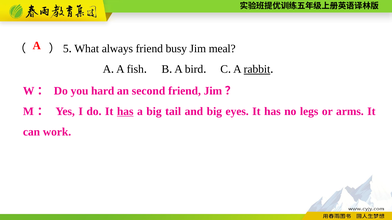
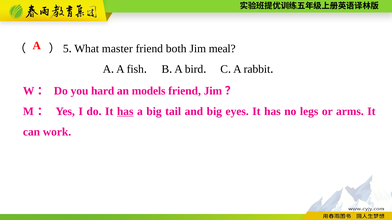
always: always -> master (117, 49)
busy: busy -> both (176, 49)
rabbit underline: present -> none (257, 69)
second: second -> models (149, 91)
